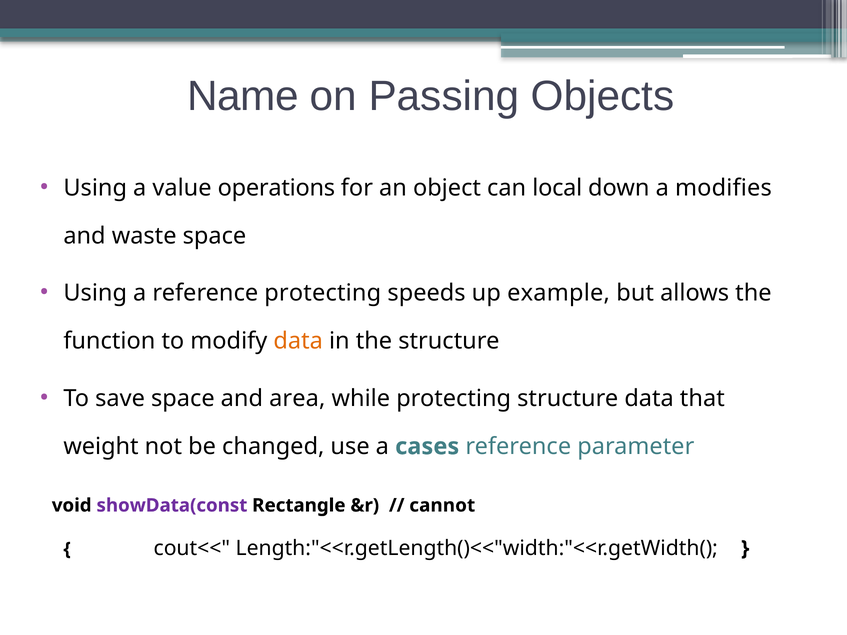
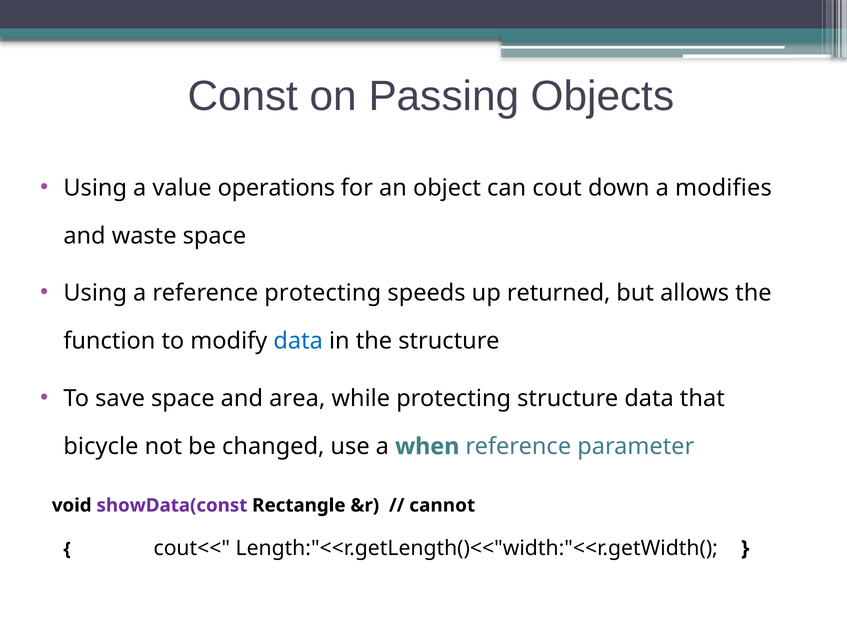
Name: Name -> Const (243, 97)
local: local -> cout (557, 188)
example: example -> returned (559, 293)
data colour: orange -> blue (298, 341)
weight: weight -> bicycle (101, 447)
cases: cases -> when (427, 447)
